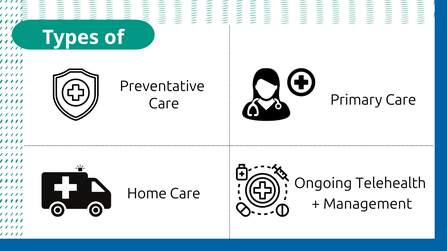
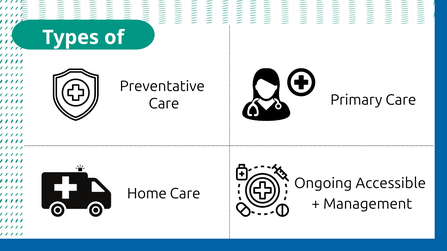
Telehealth: Telehealth -> Accessible (391, 184)
